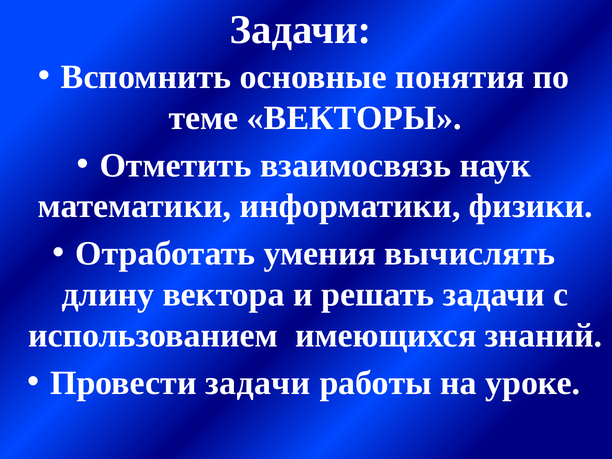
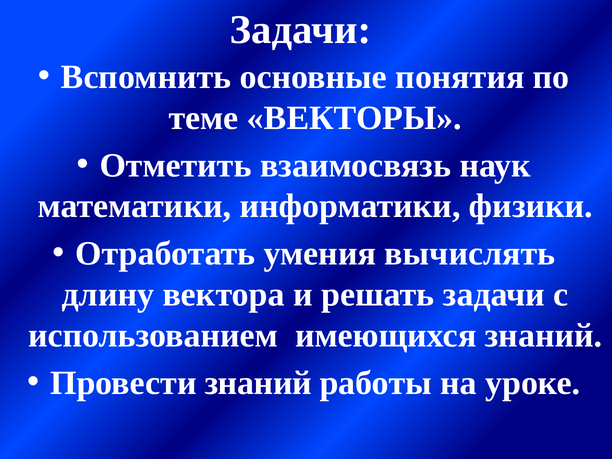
Провести задачи: задачи -> знаний (258, 383)
